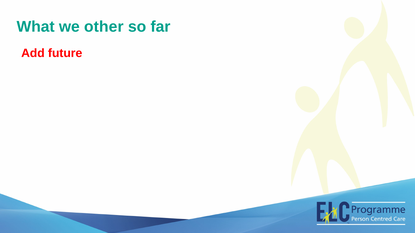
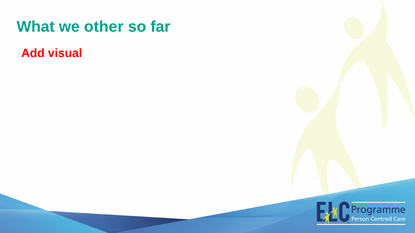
future: future -> visual (65, 53)
